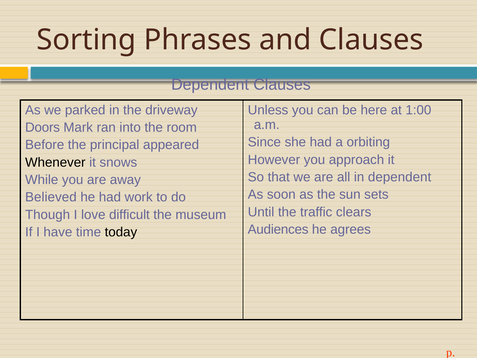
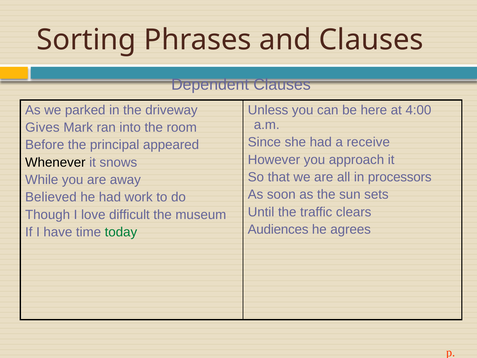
1:00: 1:00 -> 4:00 (418, 110)
Doors: Doors -> Gives (42, 127)
orbiting: orbiting -> receive (368, 142)
in dependent: dependent -> processors (400, 177)
today colour: black -> green (121, 232)
